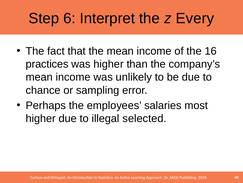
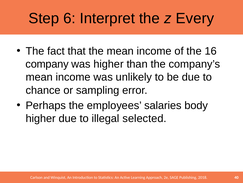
practices: practices -> company (47, 64)
most: most -> body (196, 105)
